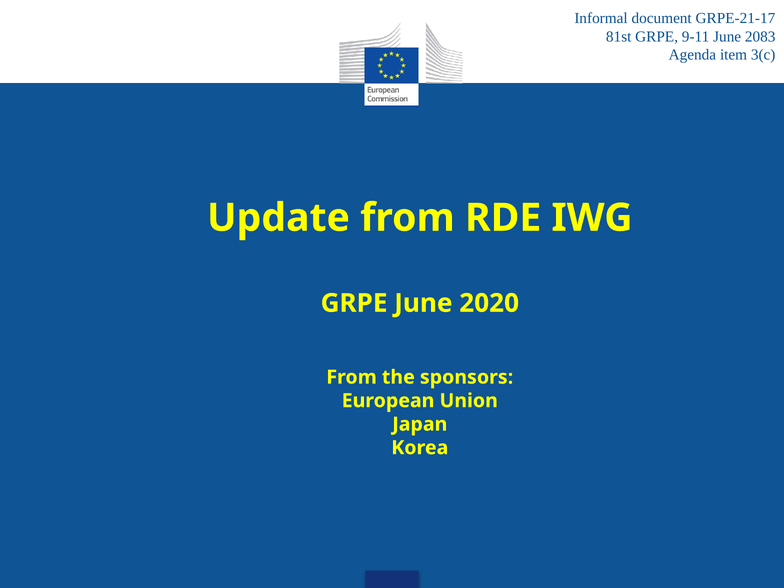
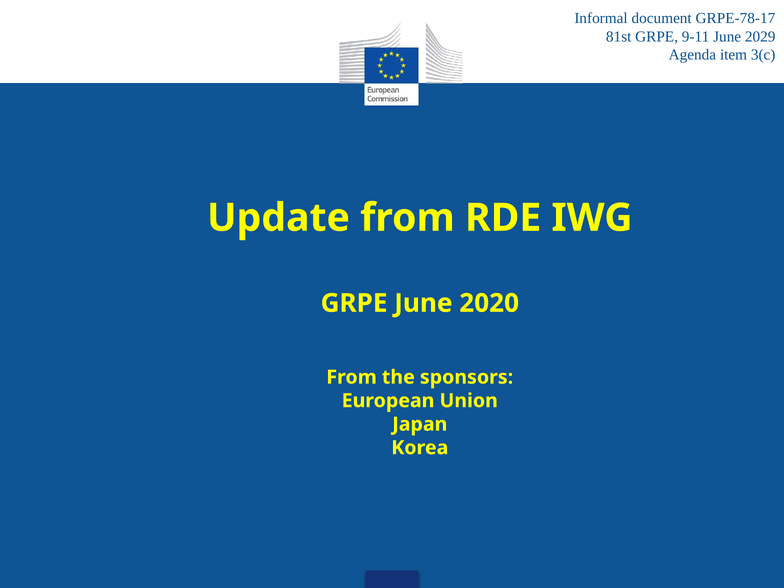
GRPE-21-17: GRPE-21-17 -> GRPE-78-17 (735, 18)
2083: 2083 -> 2029 (760, 36)
